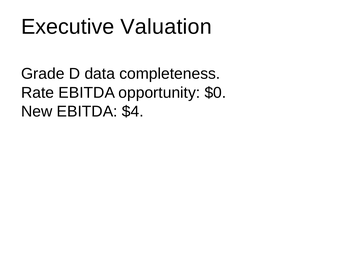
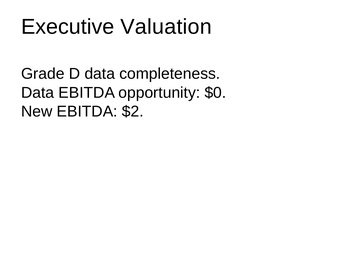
Rate: Rate -> Data (38, 93)
$4: $4 -> $2 (133, 111)
